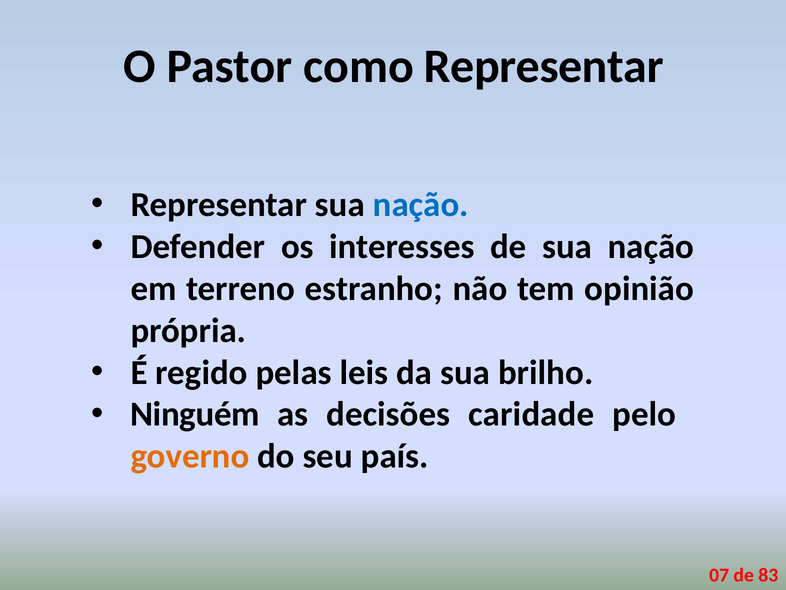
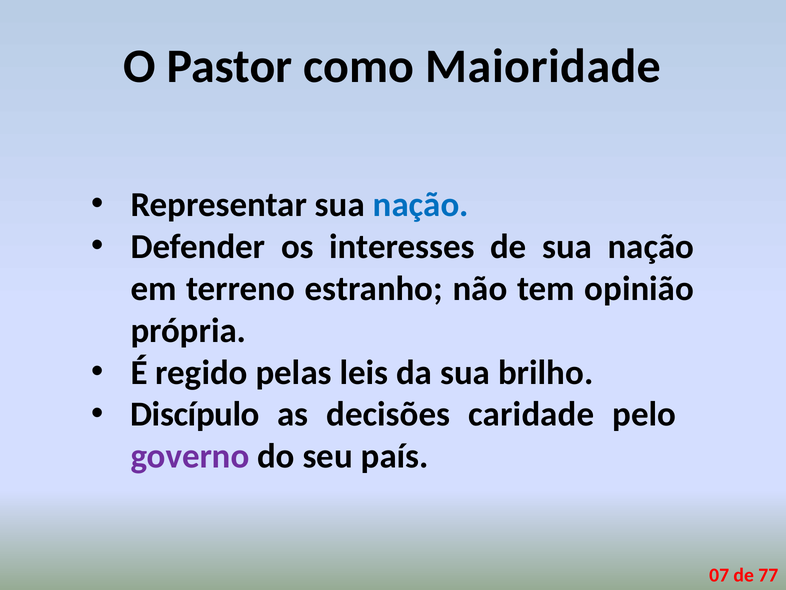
como Representar: Representar -> Maioridade (543, 67)
Ninguém: Ninguém -> Discípulo (195, 414)
governo colour: orange -> purple (190, 456)
83: 83 -> 77 (768, 575)
